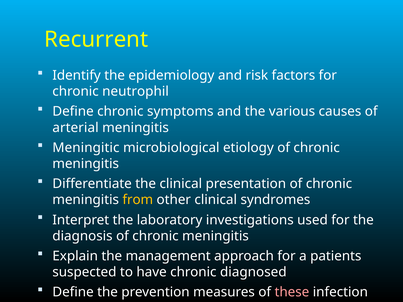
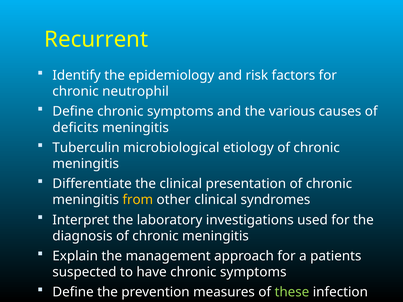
arterial: arterial -> deficits (75, 128)
Meningitic: Meningitic -> Tuberculin (86, 148)
have chronic diagnosed: diagnosed -> symptoms (253, 272)
these colour: pink -> light green (292, 292)
